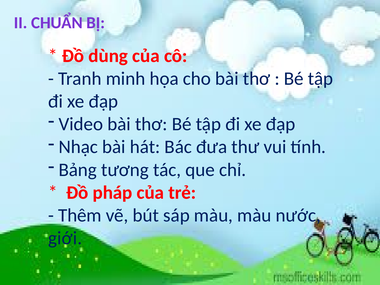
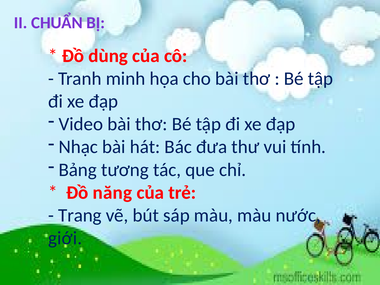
pháp: pháp -> năng (112, 193)
Thêm: Thêm -> Trang (80, 215)
